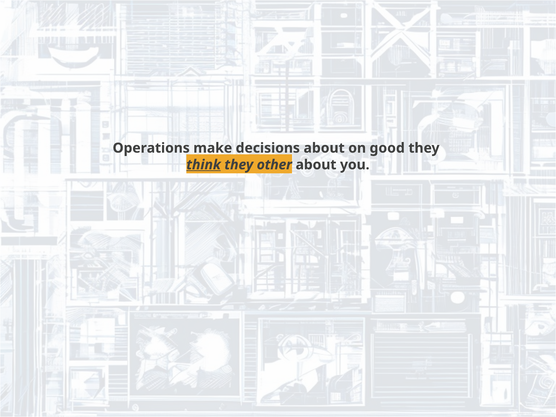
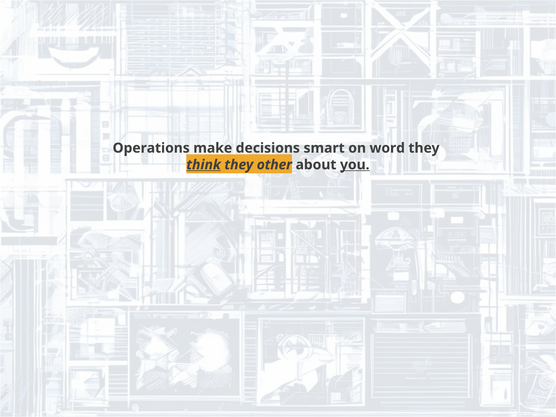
about: about -> smart (324, 148)
good: good -> word (387, 148)
you underline: none -> present (355, 165)
